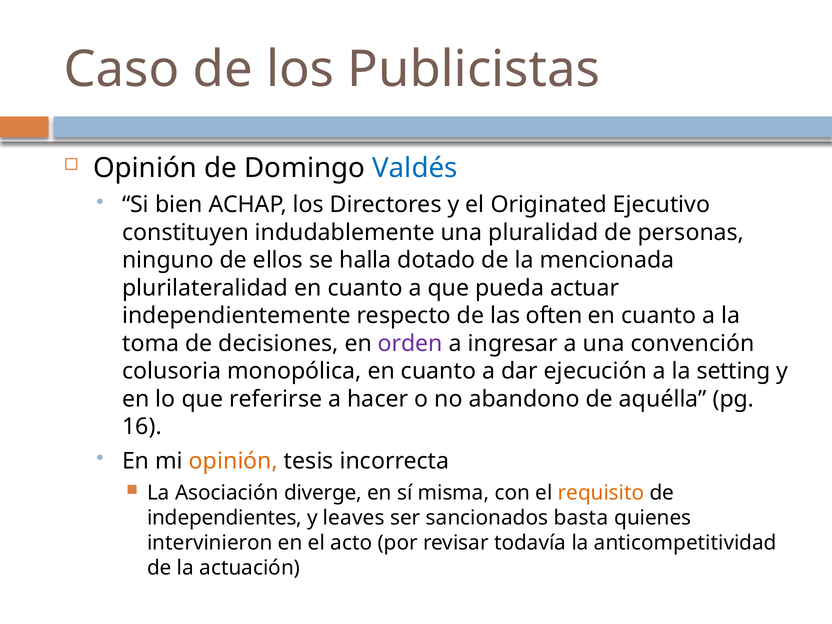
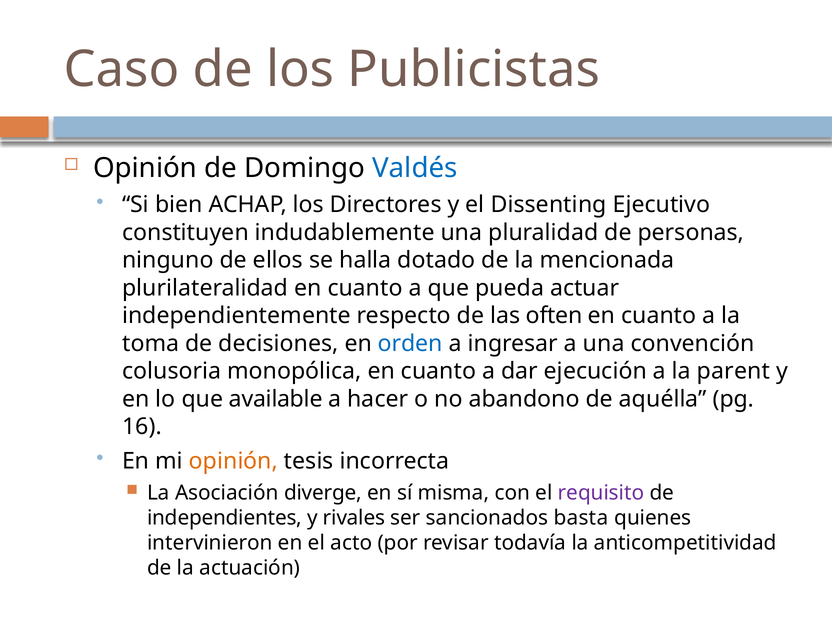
Originated: Originated -> Dissenting (549, 205)
orden colour: purple -> blue (410, 344)
setting: setting -> parent (733, 371)
referirse: referirse -> available (276, 399)
requisito colour: orange -> purple (601, 493)
leaves: leaves -> rivales (354, 518)
